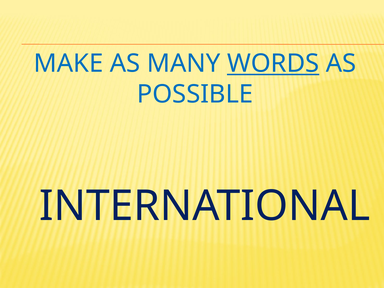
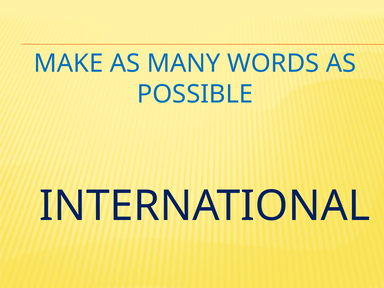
WORDS underline: present -> none (273, 63)
